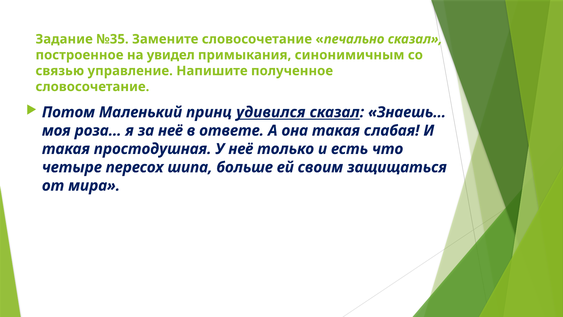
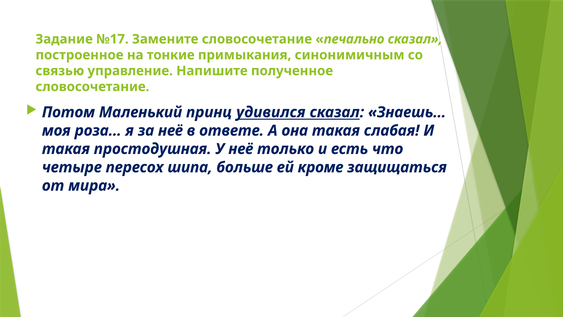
№35: №35 -> №17 (112, 39)
увидел: увидел -> тонкие (171, 55)
своим: своим -> кроме (321, 167)
